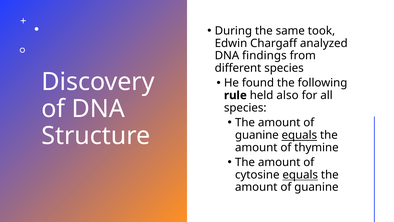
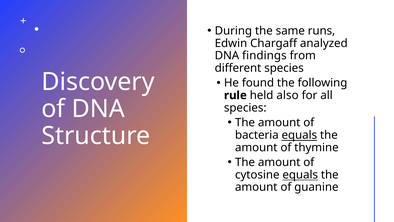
took: took -> runs (321, 31)
guanine: guanine -> bacteria (257, 135)
